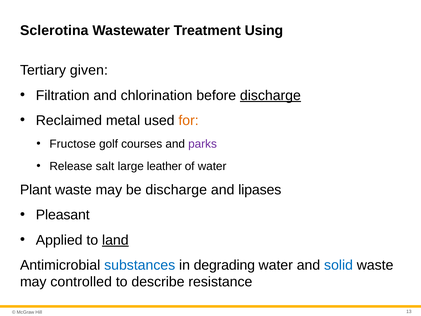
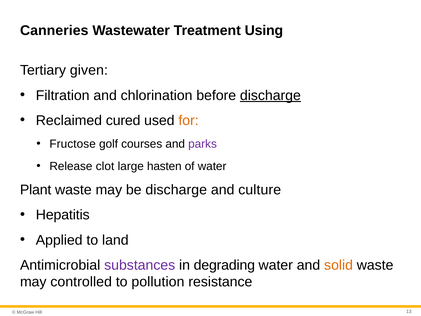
Sclerotina: Sclerotina -> Canneries (54, 31)
metal: metal -> cured (123, 120)
salt: salt -> clot (105, 166)
leather: leather -> hasten (164, 166)
lipases: lipases -> culture (260, 190)
Pleasant: Pleasant -> Hepatitis (63, 215)
land underline: present -> none (115, 240)
substances colour: blue -> purple (140, 265)
solid colour: blue -> orange (338, 265)
describe: describe -> pollution (158, 282)
